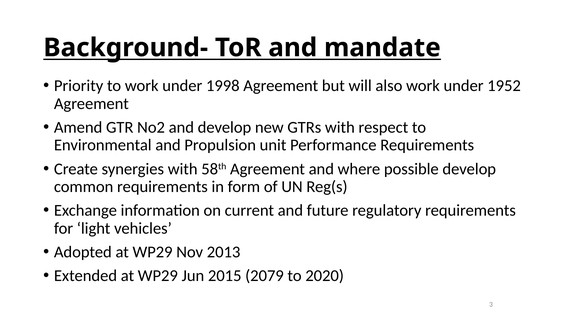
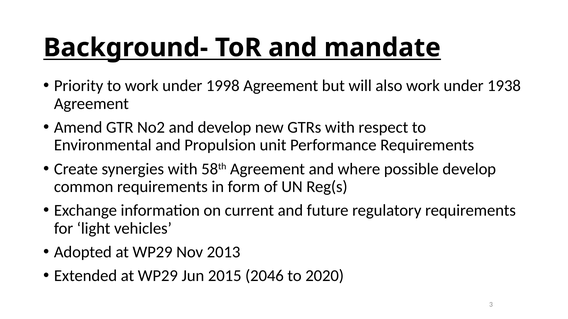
1952: 1952 -> 1938 (504, 86)
2079: 2079 -> 2046 (264, 276)
